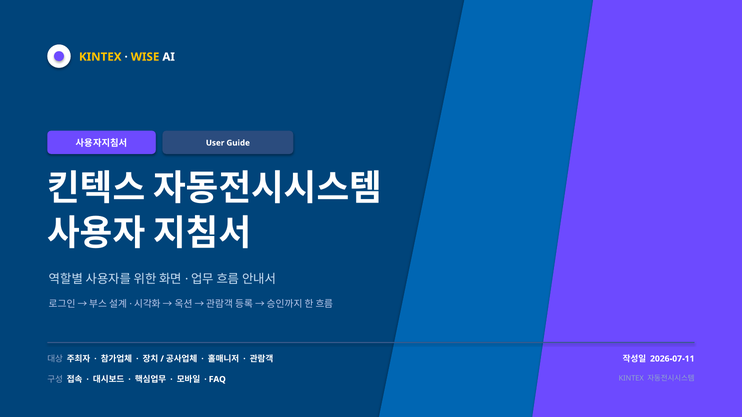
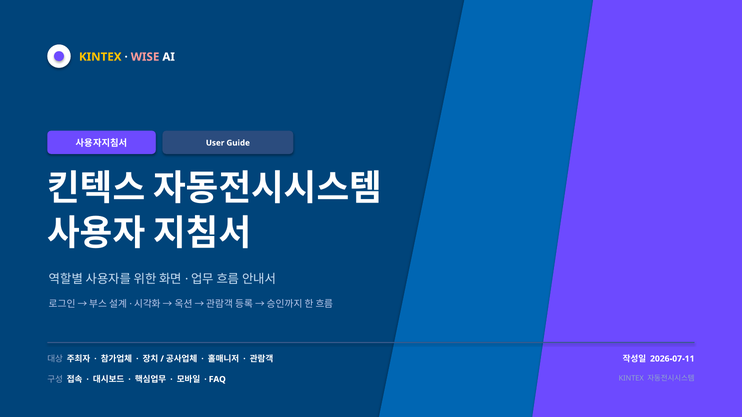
WISE colour: yellow -> pink (145, 57)
